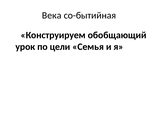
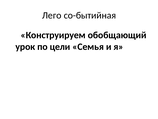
Века: Века -> Лего (52, 15)
